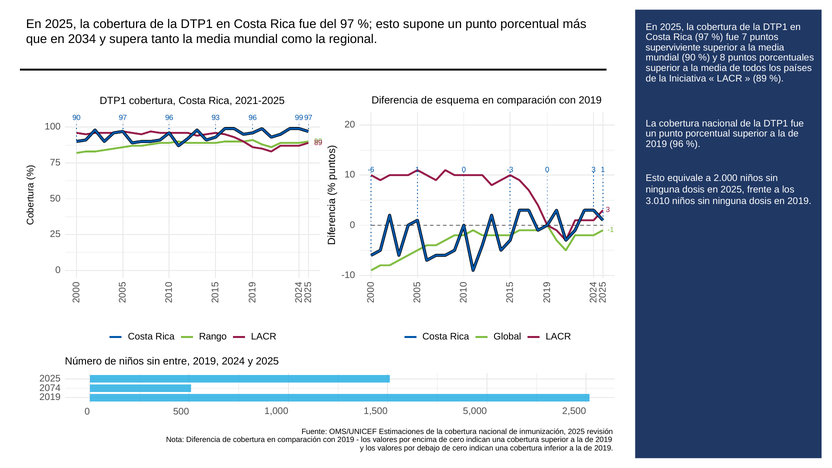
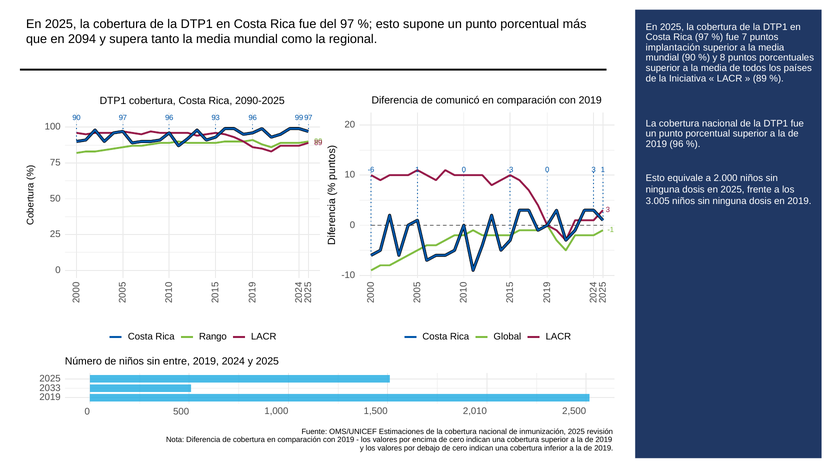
2034: 2034 -> 2094 (82, 39)
superviviente: superviviente -> implantación (673, 47)
esquema: esquema -> comunicó (458, 100)
2021-2025: 2021-2025 -> 2090-2025 (260, 101)
3.010: 3.010 -> 3.005 (658, 201)
2074: 2074 -> 2033 (50, 388)
5,000: 5,000 -> 2,010 (475, 411)
